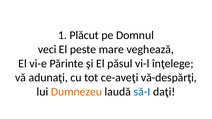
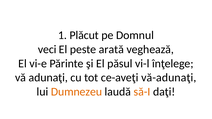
mare: mare -> arată (111, 49)
vă-despărţi: vă-despărţi -> vă-adunaţi (169, 78)
să-I colour: blue -> orange (142, 92)
